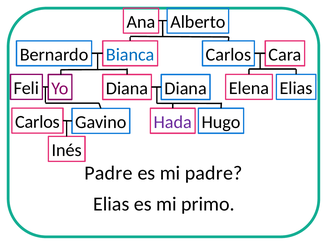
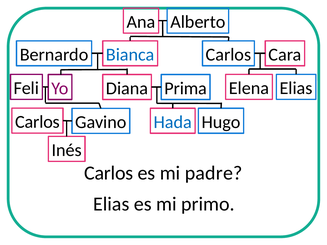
Diana Diana: Diana -> Prima (186, 88)
Hada colour: purple -> blue (173, 122)
Padre: Padre -> Carlos (109, 173)
